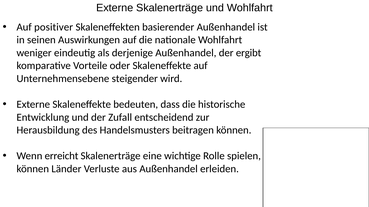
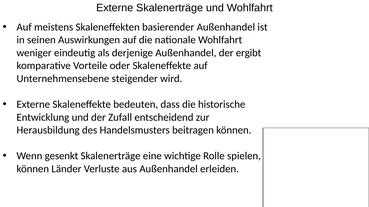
positiver: positiver -> meistens (54, 27)
erreicht: erreicht -> gesenkt (62, 156)
